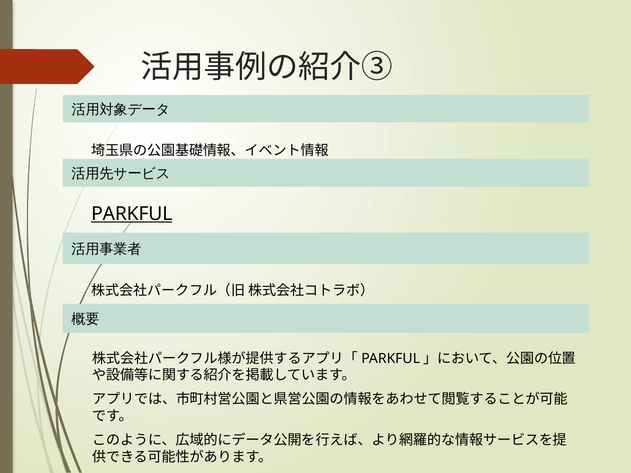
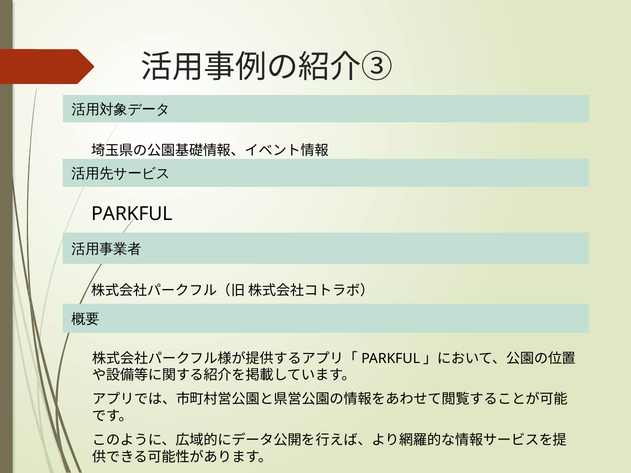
PARKFUL underline: present -> none (132, 214)
